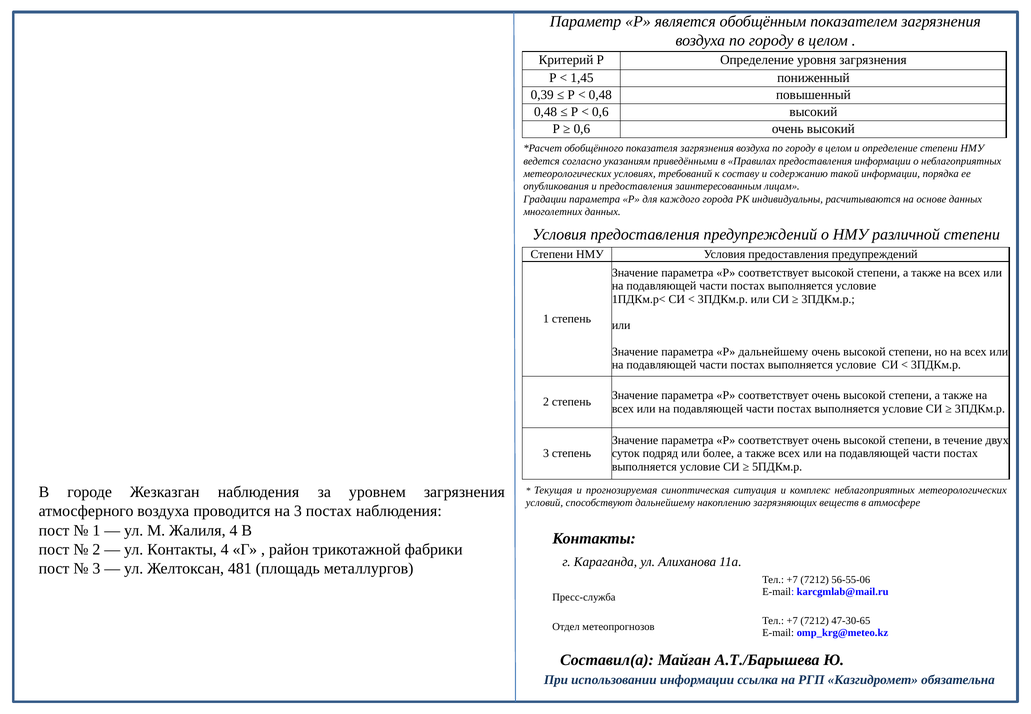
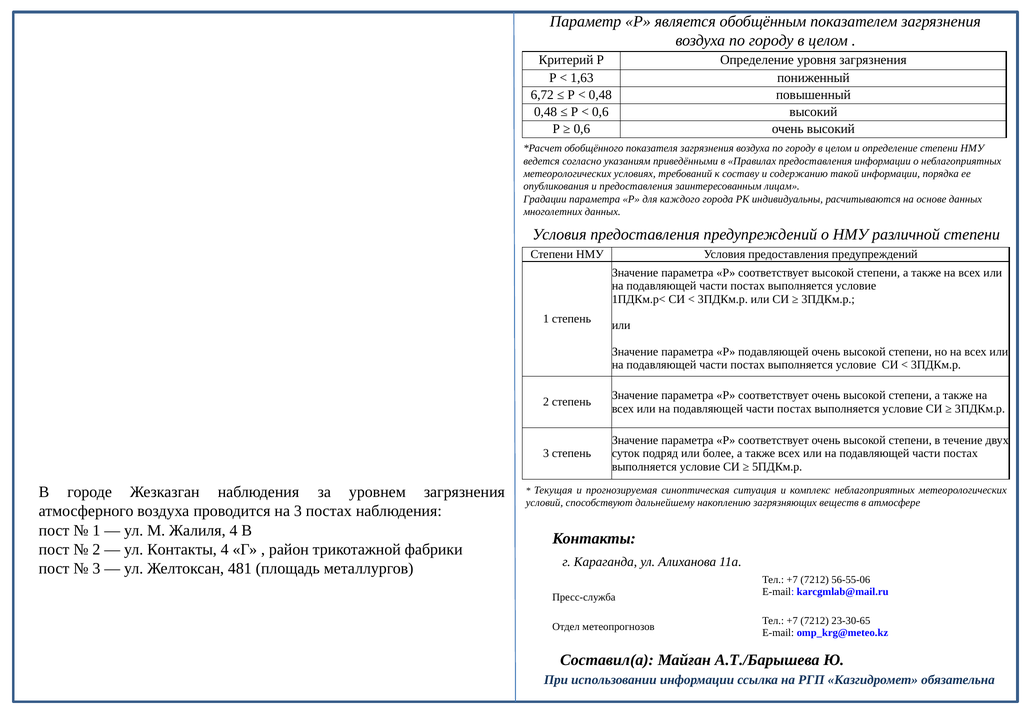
1,45: 1,45 -> 1,63 (582, 78)
0,39: 0,39 -> 6,72 (542, 95)
Р дальнейшему: дальнейшему -> подавляющей (773, 352)
47-30-65: 47-30-65 -> 23-30-65 (851, 621)
